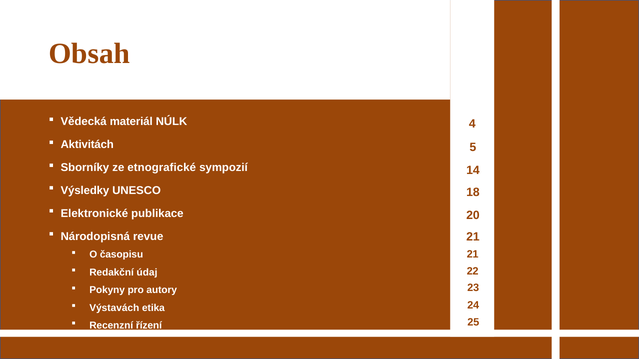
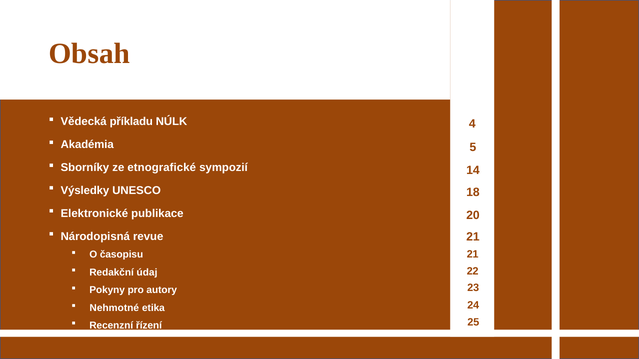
materiál: materiál -> příkladu (131, 122)
Aktivitách: Aktivitách -> Akadémia (87, 145)
Výstavách: Výstavách -> Nehmotné (114, 308)
